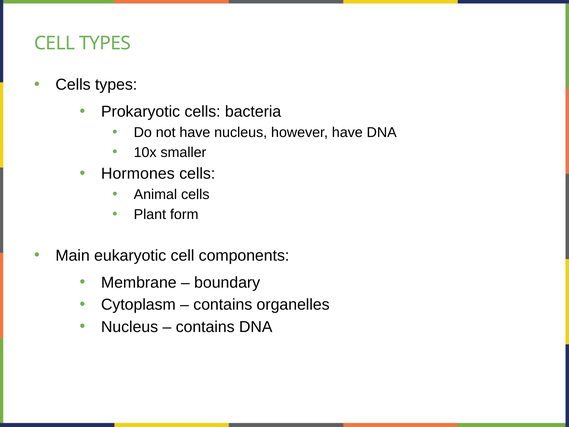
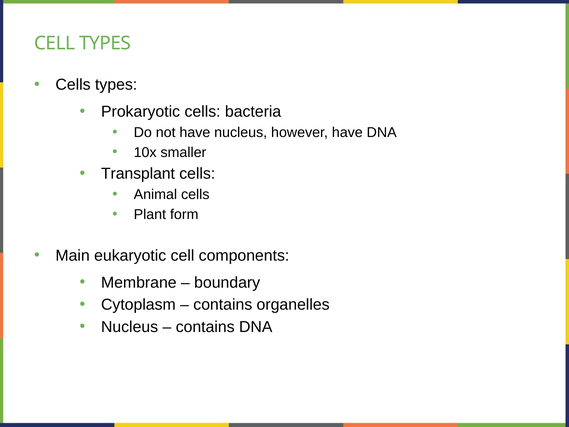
Hormones: Hormones -> Transplant (138, 174)
